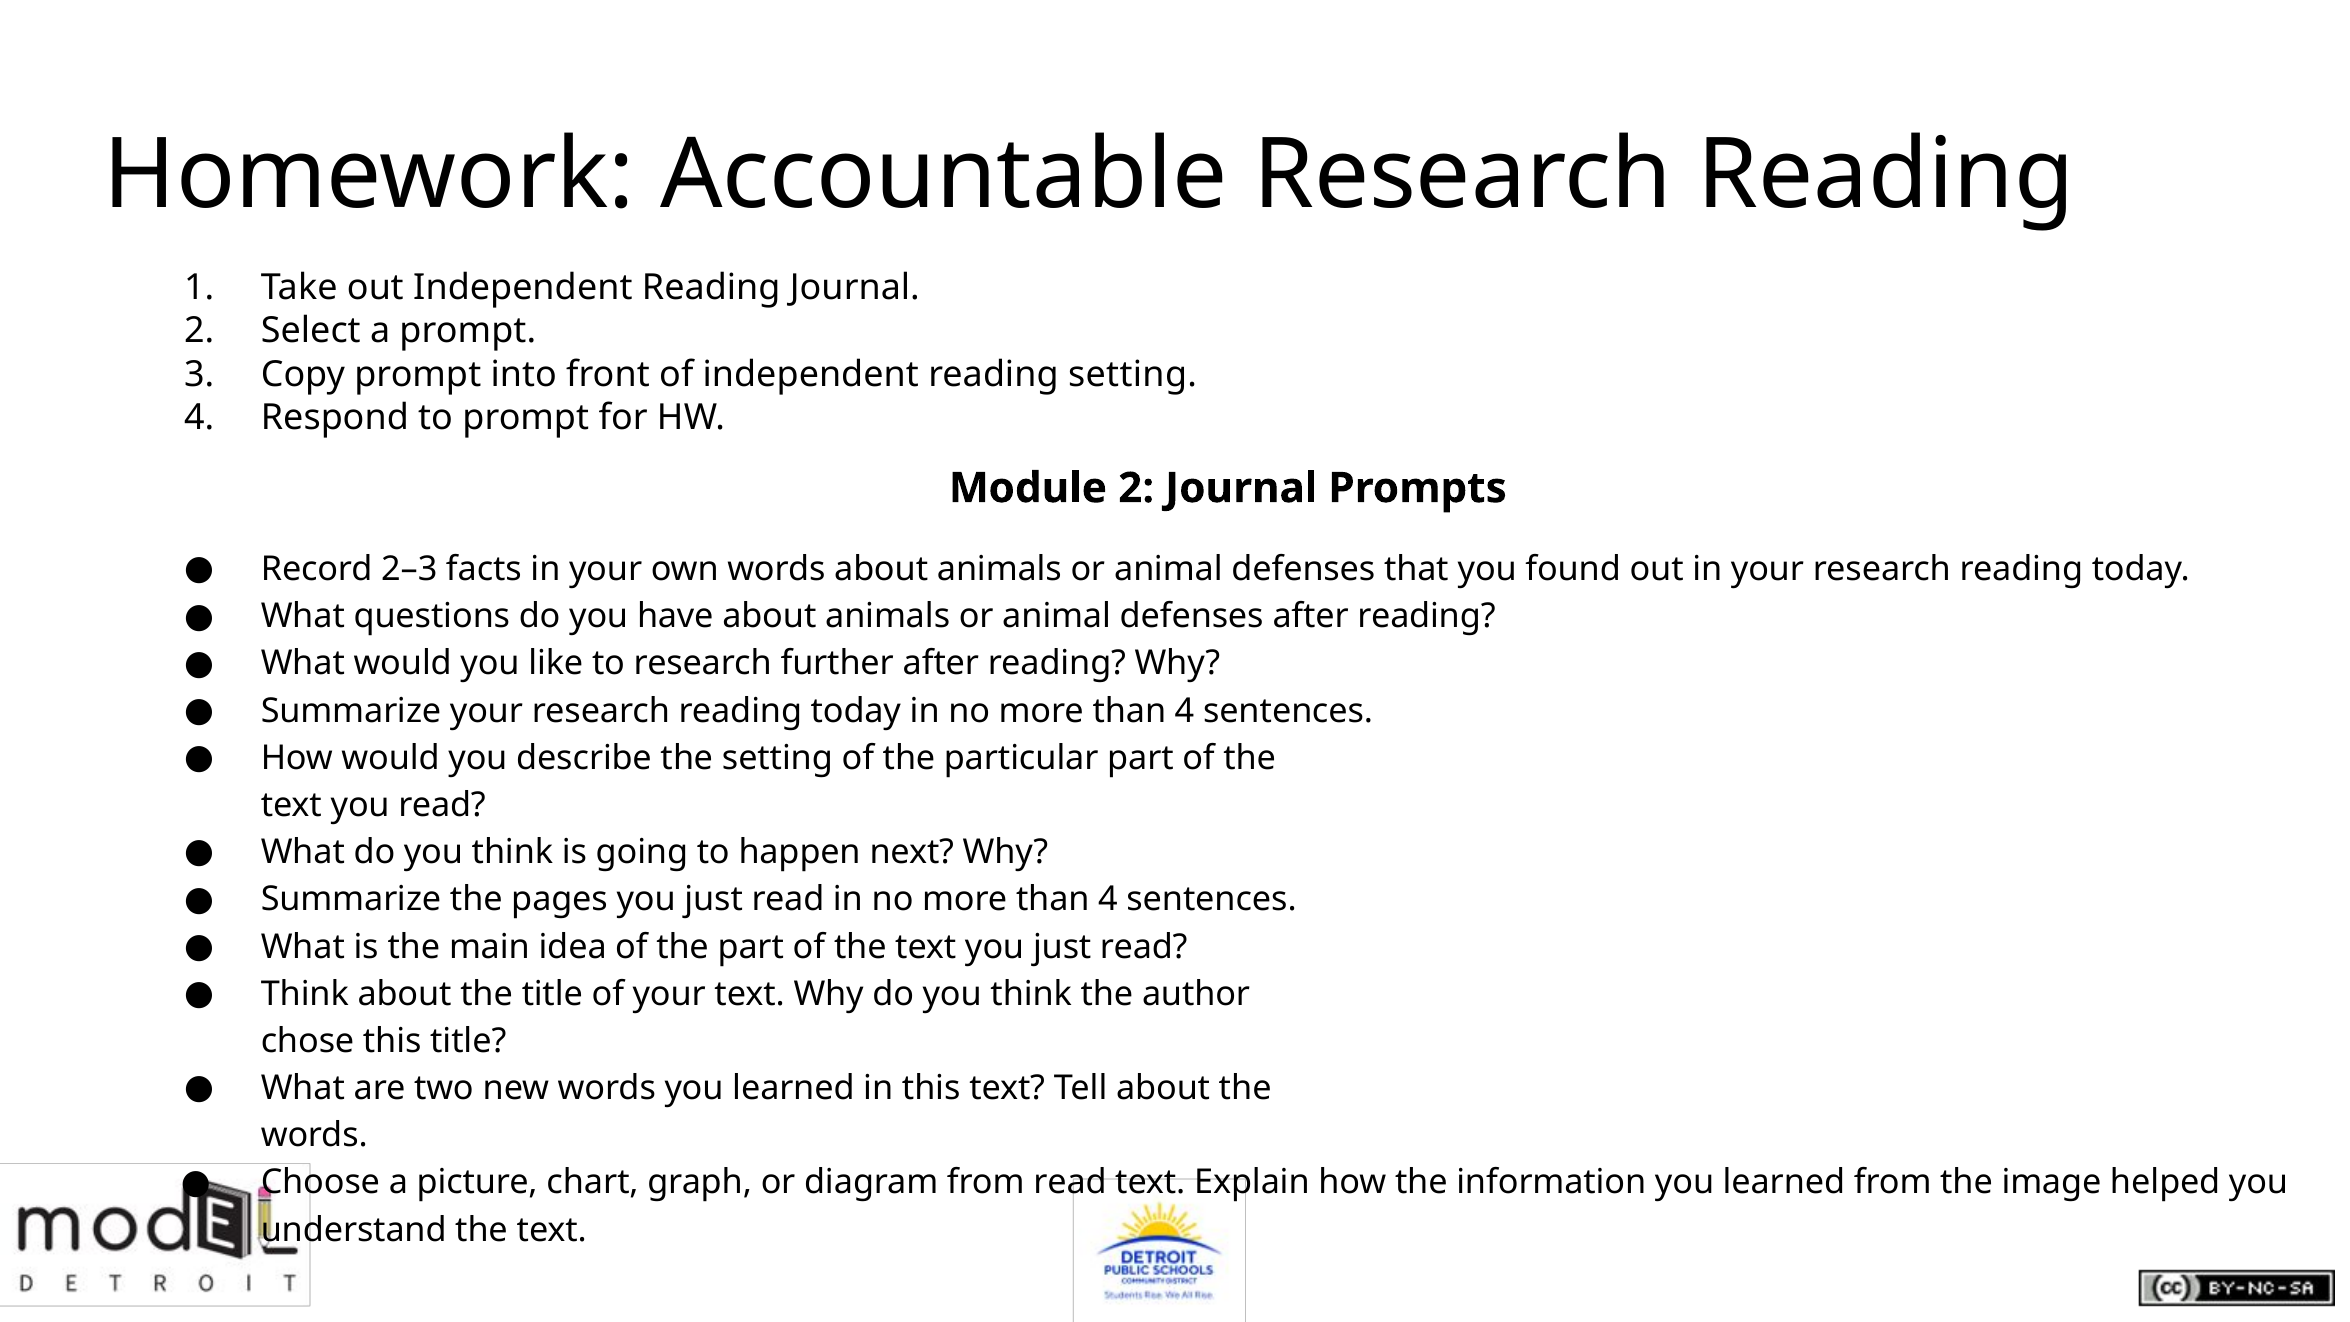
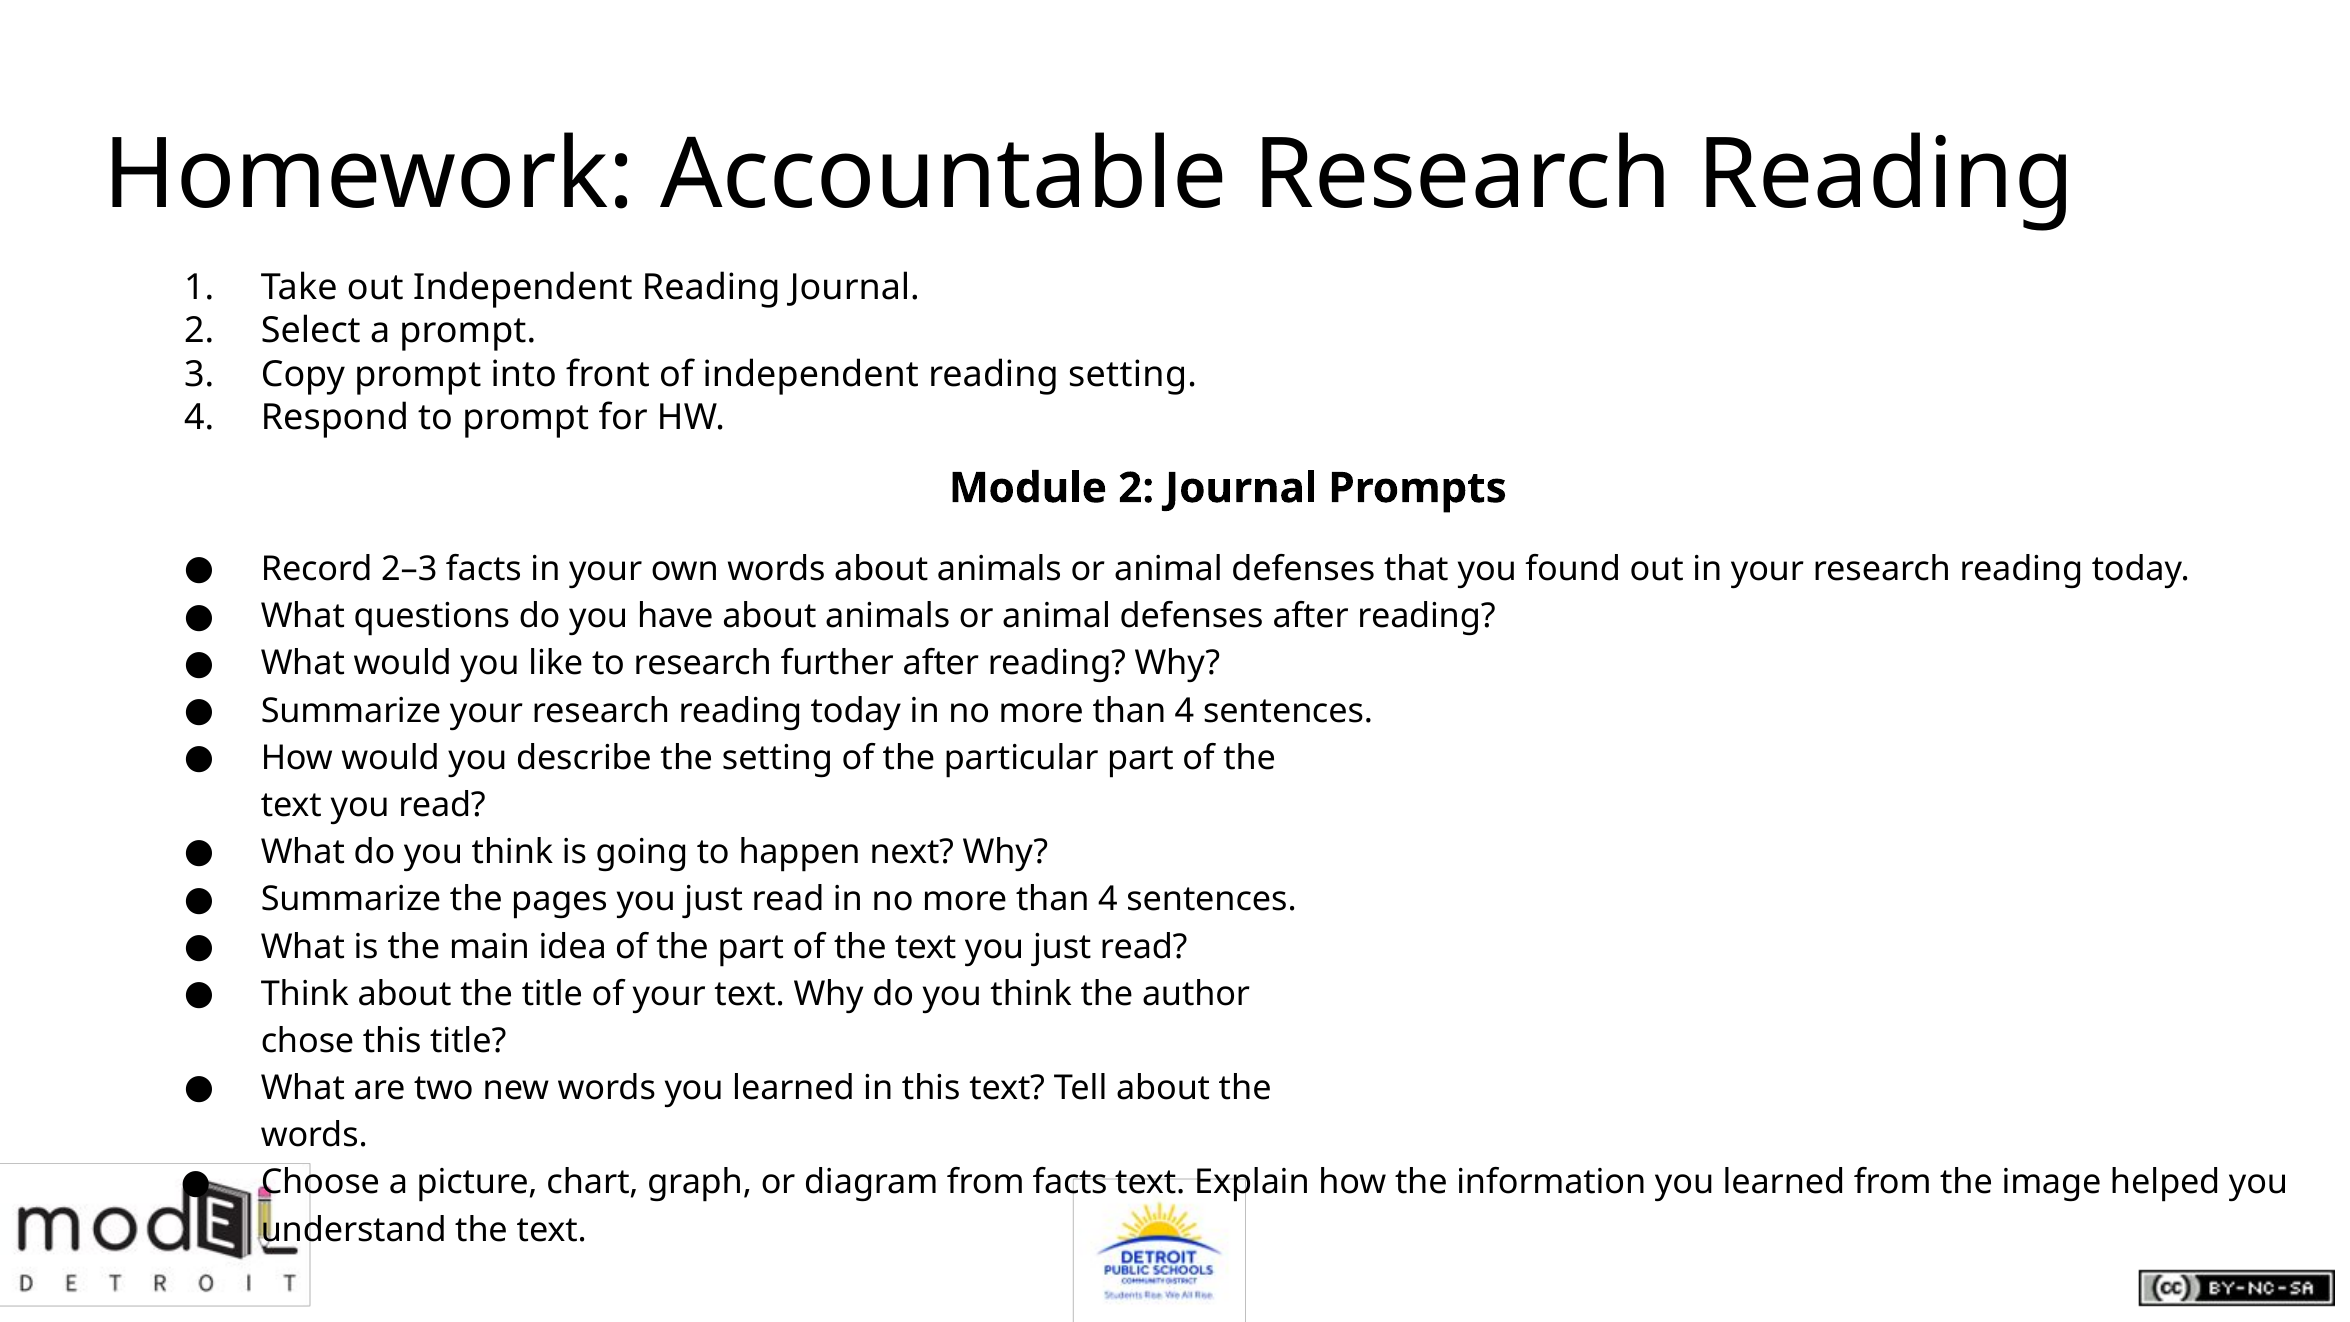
from read: read -> facts (1070, 1183)
